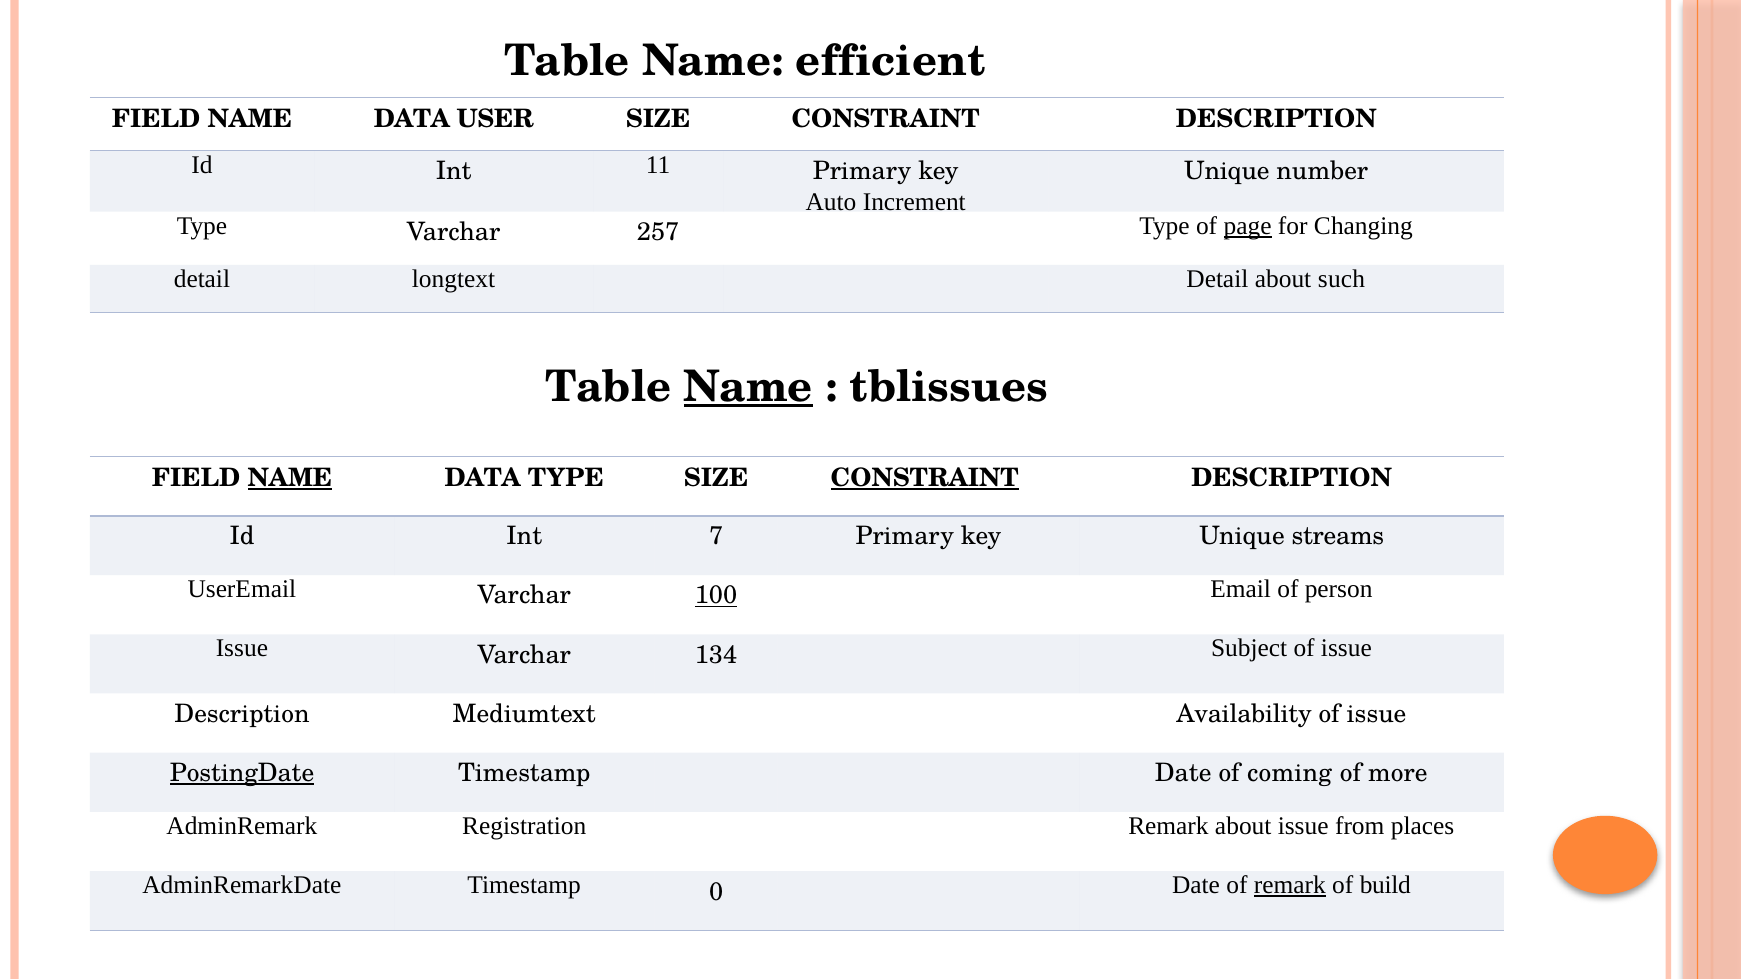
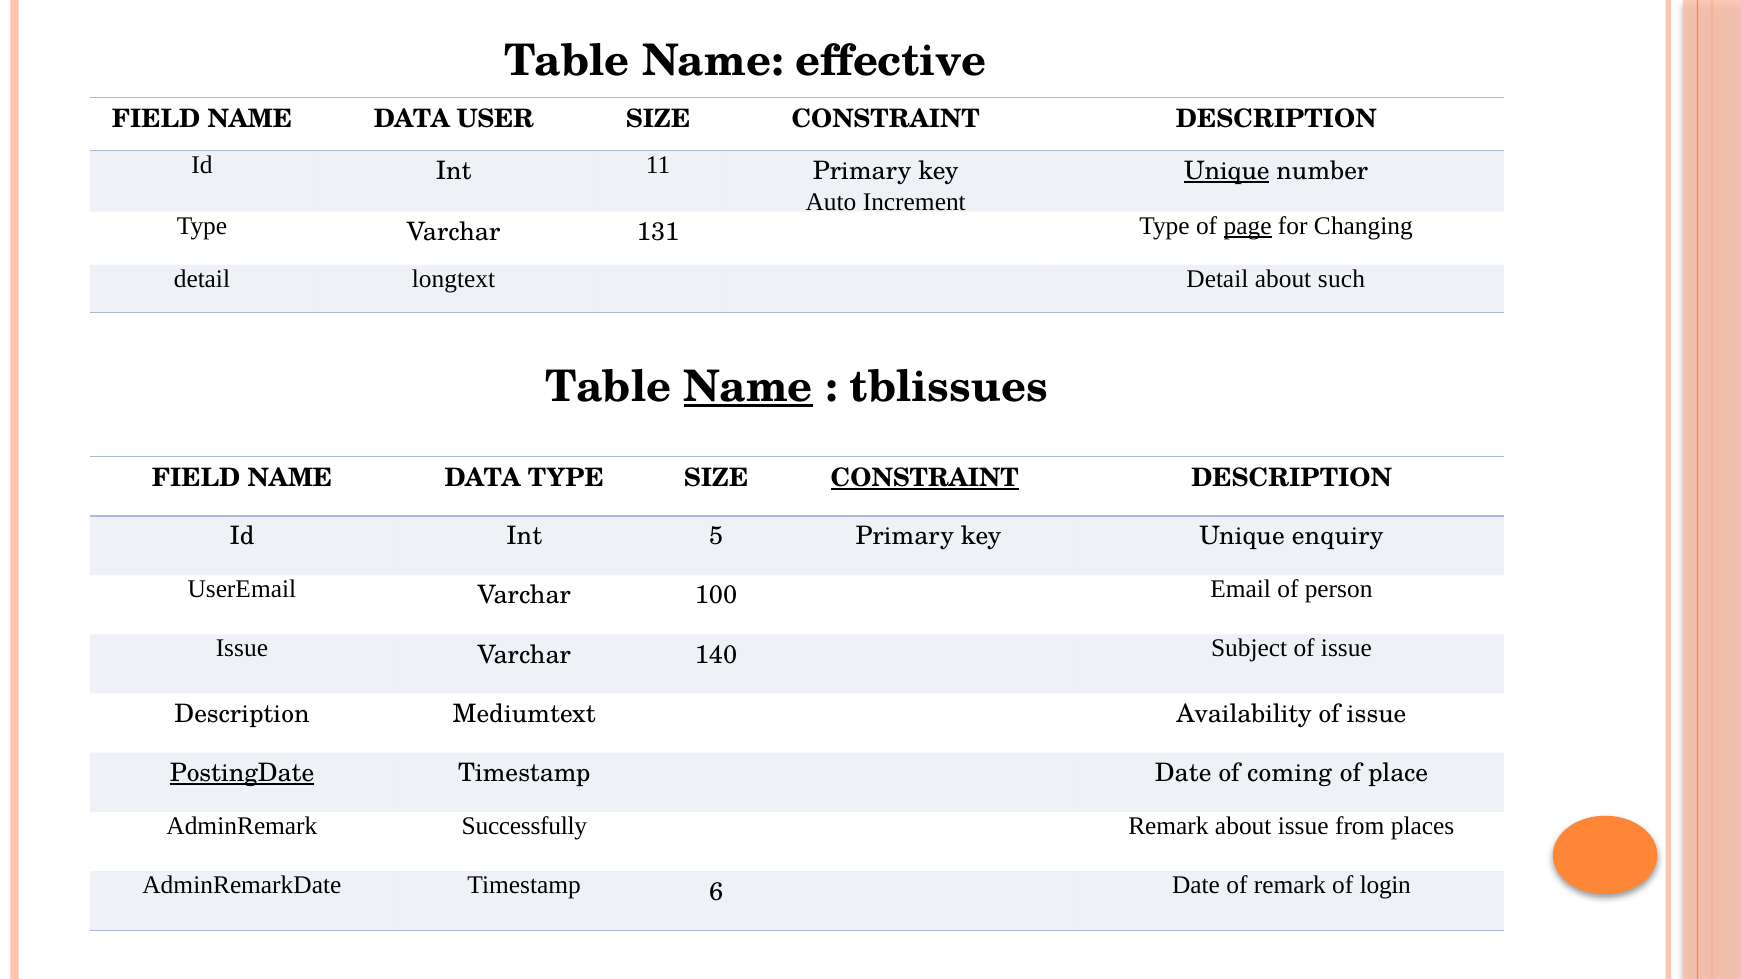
efficient: efficient -> effective (891, 61)
Unique underline: none -> present (1227, 171)
257: 257 -> 131 (658, 232)
NAME underline: present -> none (290, 478)
7: 7 -> 5 (716, 537)
streams: streams -> enquiry (1338, 537)
100 underline: present -> none (716, 596)
134: 134 -> 140 (716, 655)
more: more -> place (1398, 773)
Registration: Registration -> Successfully (524, 826)
0: 0 -> 6 (716, 892)
remark underline: present -> none (1290, 886)
build: build -> login (1385, 886)
